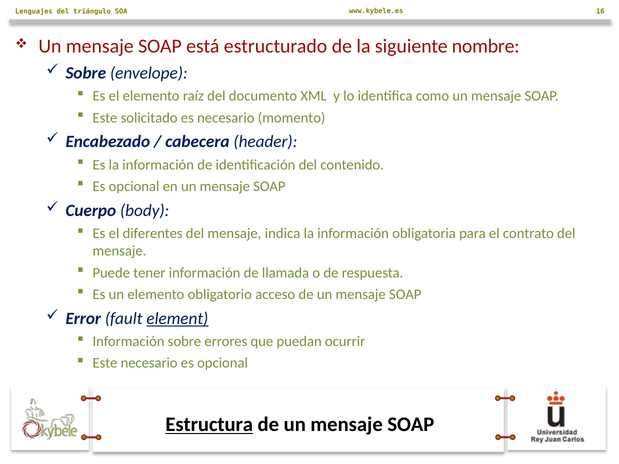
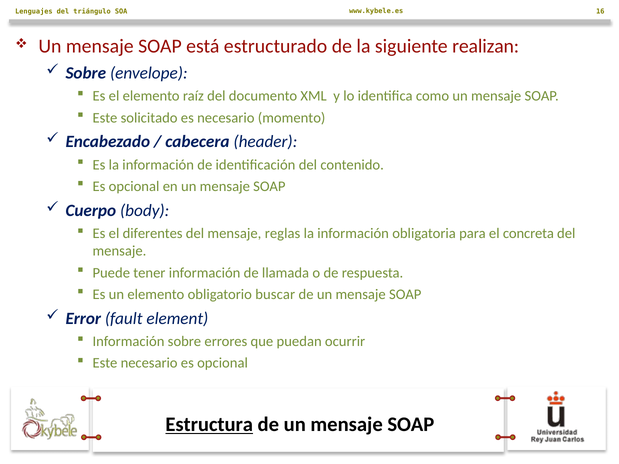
nombre: nombre -> realizan (486, 46)
indica: indica -> reglas (283, 234)
contrato: contrato -> concreta (528, 234)
acceso: acceso -> buscar (275, 295)
element underline: present -> none (177, 319)
